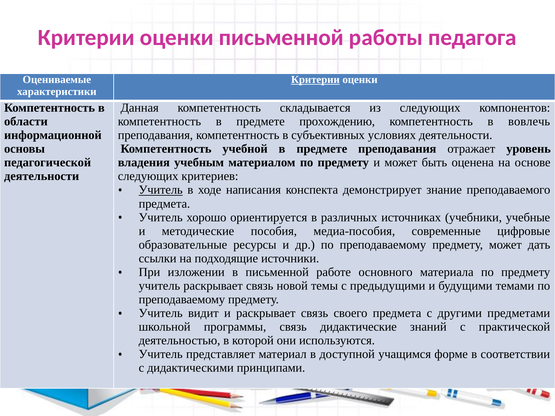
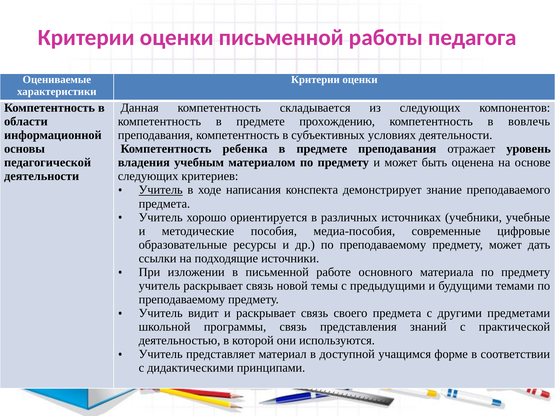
Критерии underline: present -> none (315, 80)
учебной: учебной -> ребенка (245, 149)
дидактические: дидактические -> представления (358, 327)
